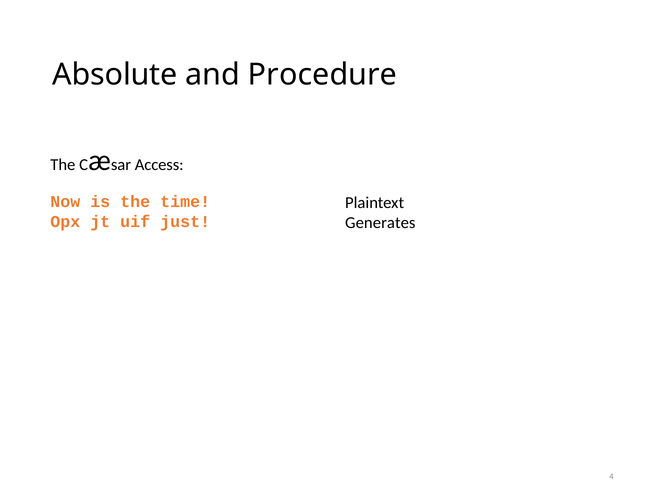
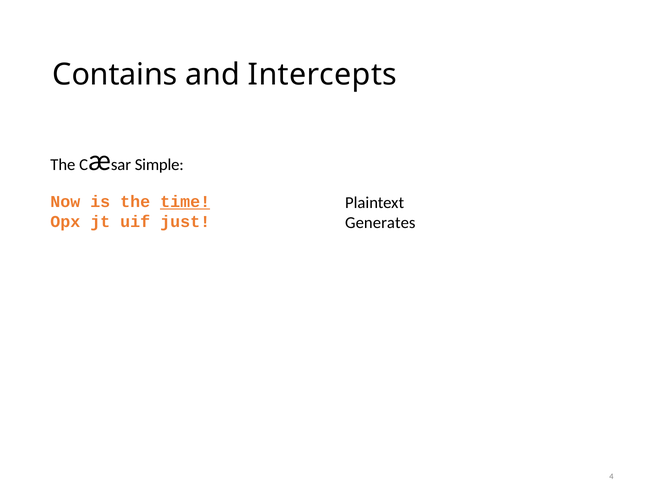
Absolute: Absolute -> Contains (115, 75)
Procedure: Procedure -> Intercepts (322, 75)
Access: Access -> Simple (159, 165)
time underline: none -> present (185, 202)
